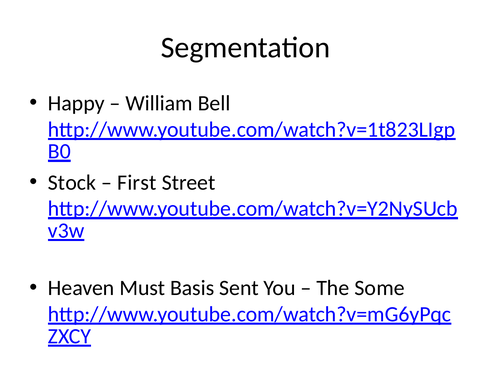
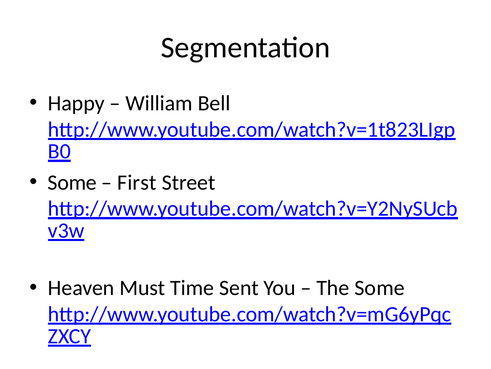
Stock: Stock -> Some (72, 182)
Basis: Basis -> Time (192, 287)
